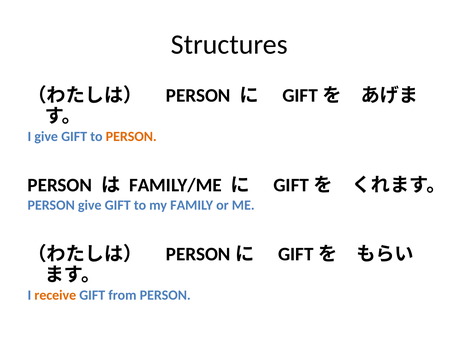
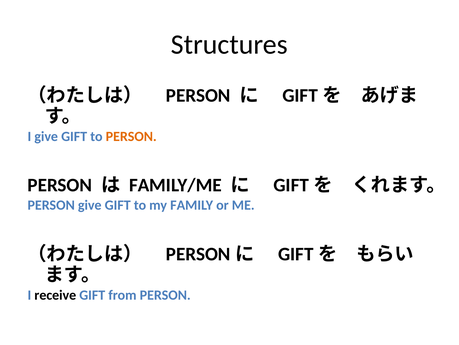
receive colour: orange -> black (55, 294)
